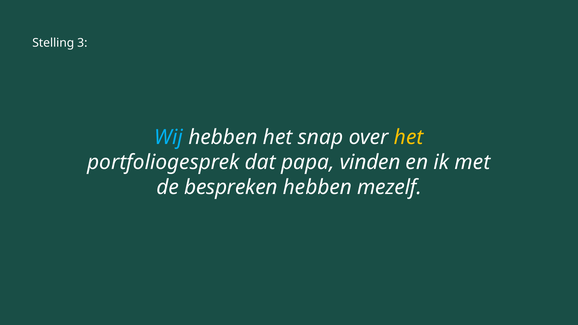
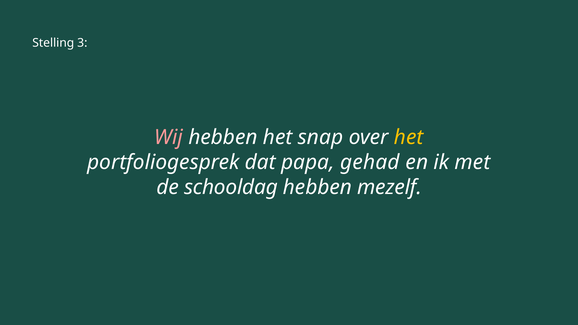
Wij colour: light blue -> pink (169, 137)
vinden: vinden -> gehad (370, 162)
bespreken: bespreken -> schooldag (231, 187)
